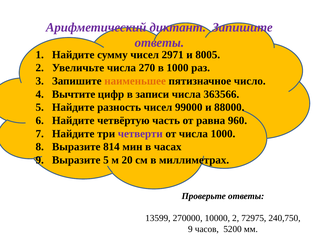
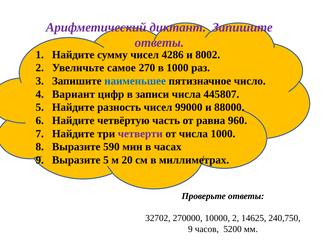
2971: 2971 -> 4286 (173, 55)
8005: 8005 -> 8002 (208, 55)
Увеличьте числа: числа -> самое (121, 68)
наименьшее colour: orange -> blue (135, 81)
Вычтите: Вычтите -> Вариант (73, 94)
363566: 363566 -> 445807 (221, 94)
814: 814 -> 590 (111, 147)
13599: 13599 -> 32702 (158, 218)
72975: 72975 -> 14625 (254, 218)
